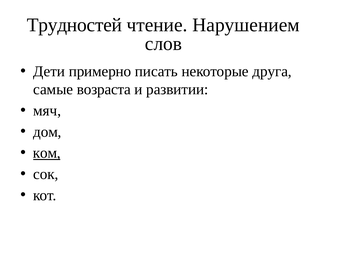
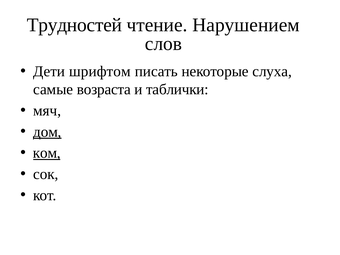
примерно: примерно -> шрифтом (100, 71)
друга: друга -> слуха (272, 71)
развитии: развитии -> таблички (177, 89)
дом underline: none -> present (47, 132)
